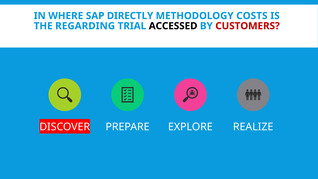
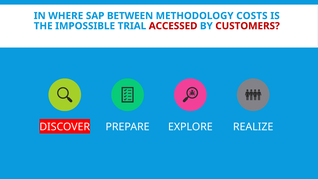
DIRECTLY: DIRECTLY -> BETWEEN (130, 16)
REGARDING: REGARDING -> IMPOSSIBLE (85, 26)
ACCESSED colour: black -> red (173, 26)
